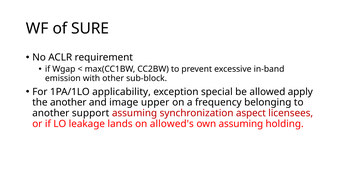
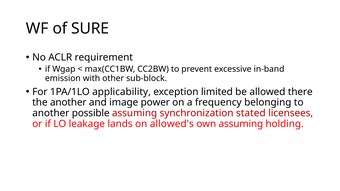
special: special -> limited (217, 92)
apply: apply -> there (300, 92)
upper: upper -> power (155, 103)
support: support -> possible (91, 113)
aspect: aspect -> stated (251, 113)
